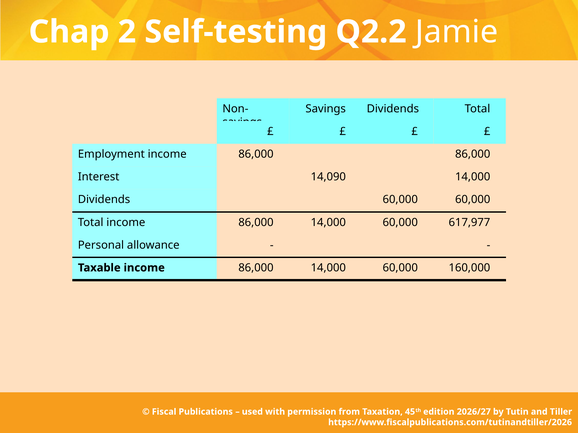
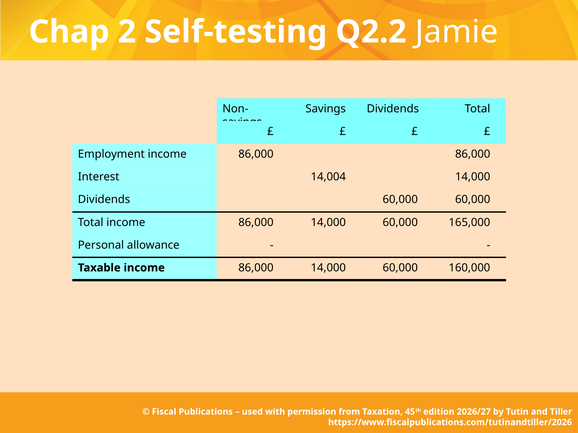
14,090: 14,090 -> 14,004 (328, 177)
617,977: 617,977 -> 165,000 (469, 223)
